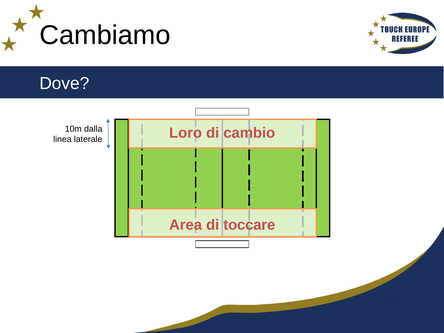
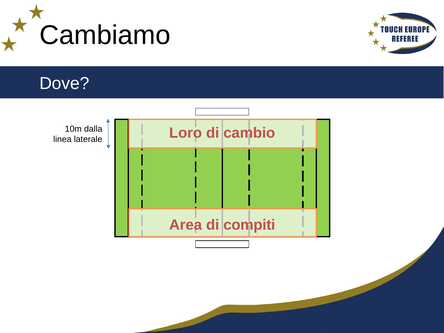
toccare: toccare -> compiti (249, 225)
